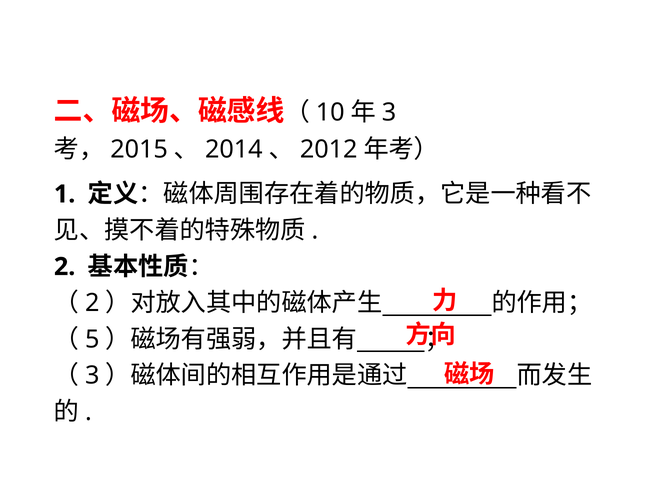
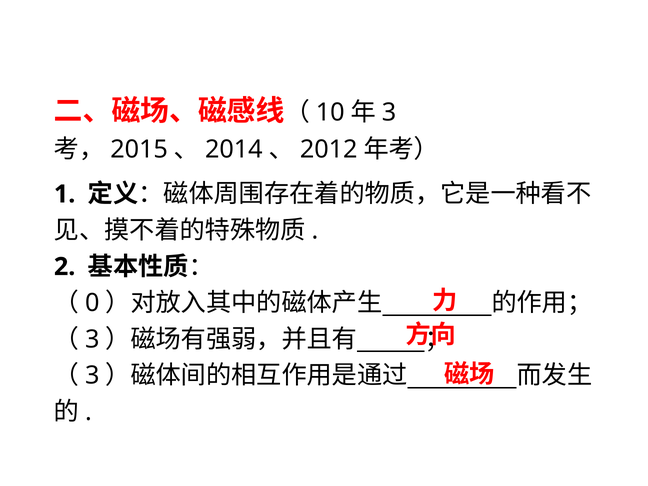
2: 2 -> 0 (92, 303)
5: 5 -> 3 (92, 339)
